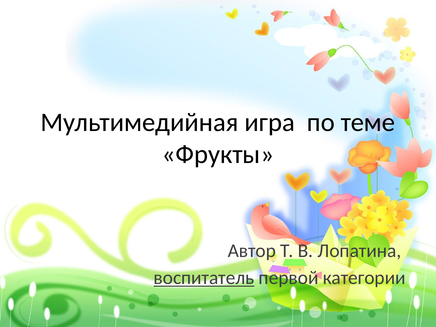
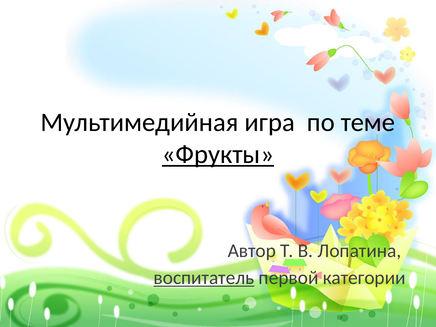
Фрукты underline: none -> present (218, 154)
